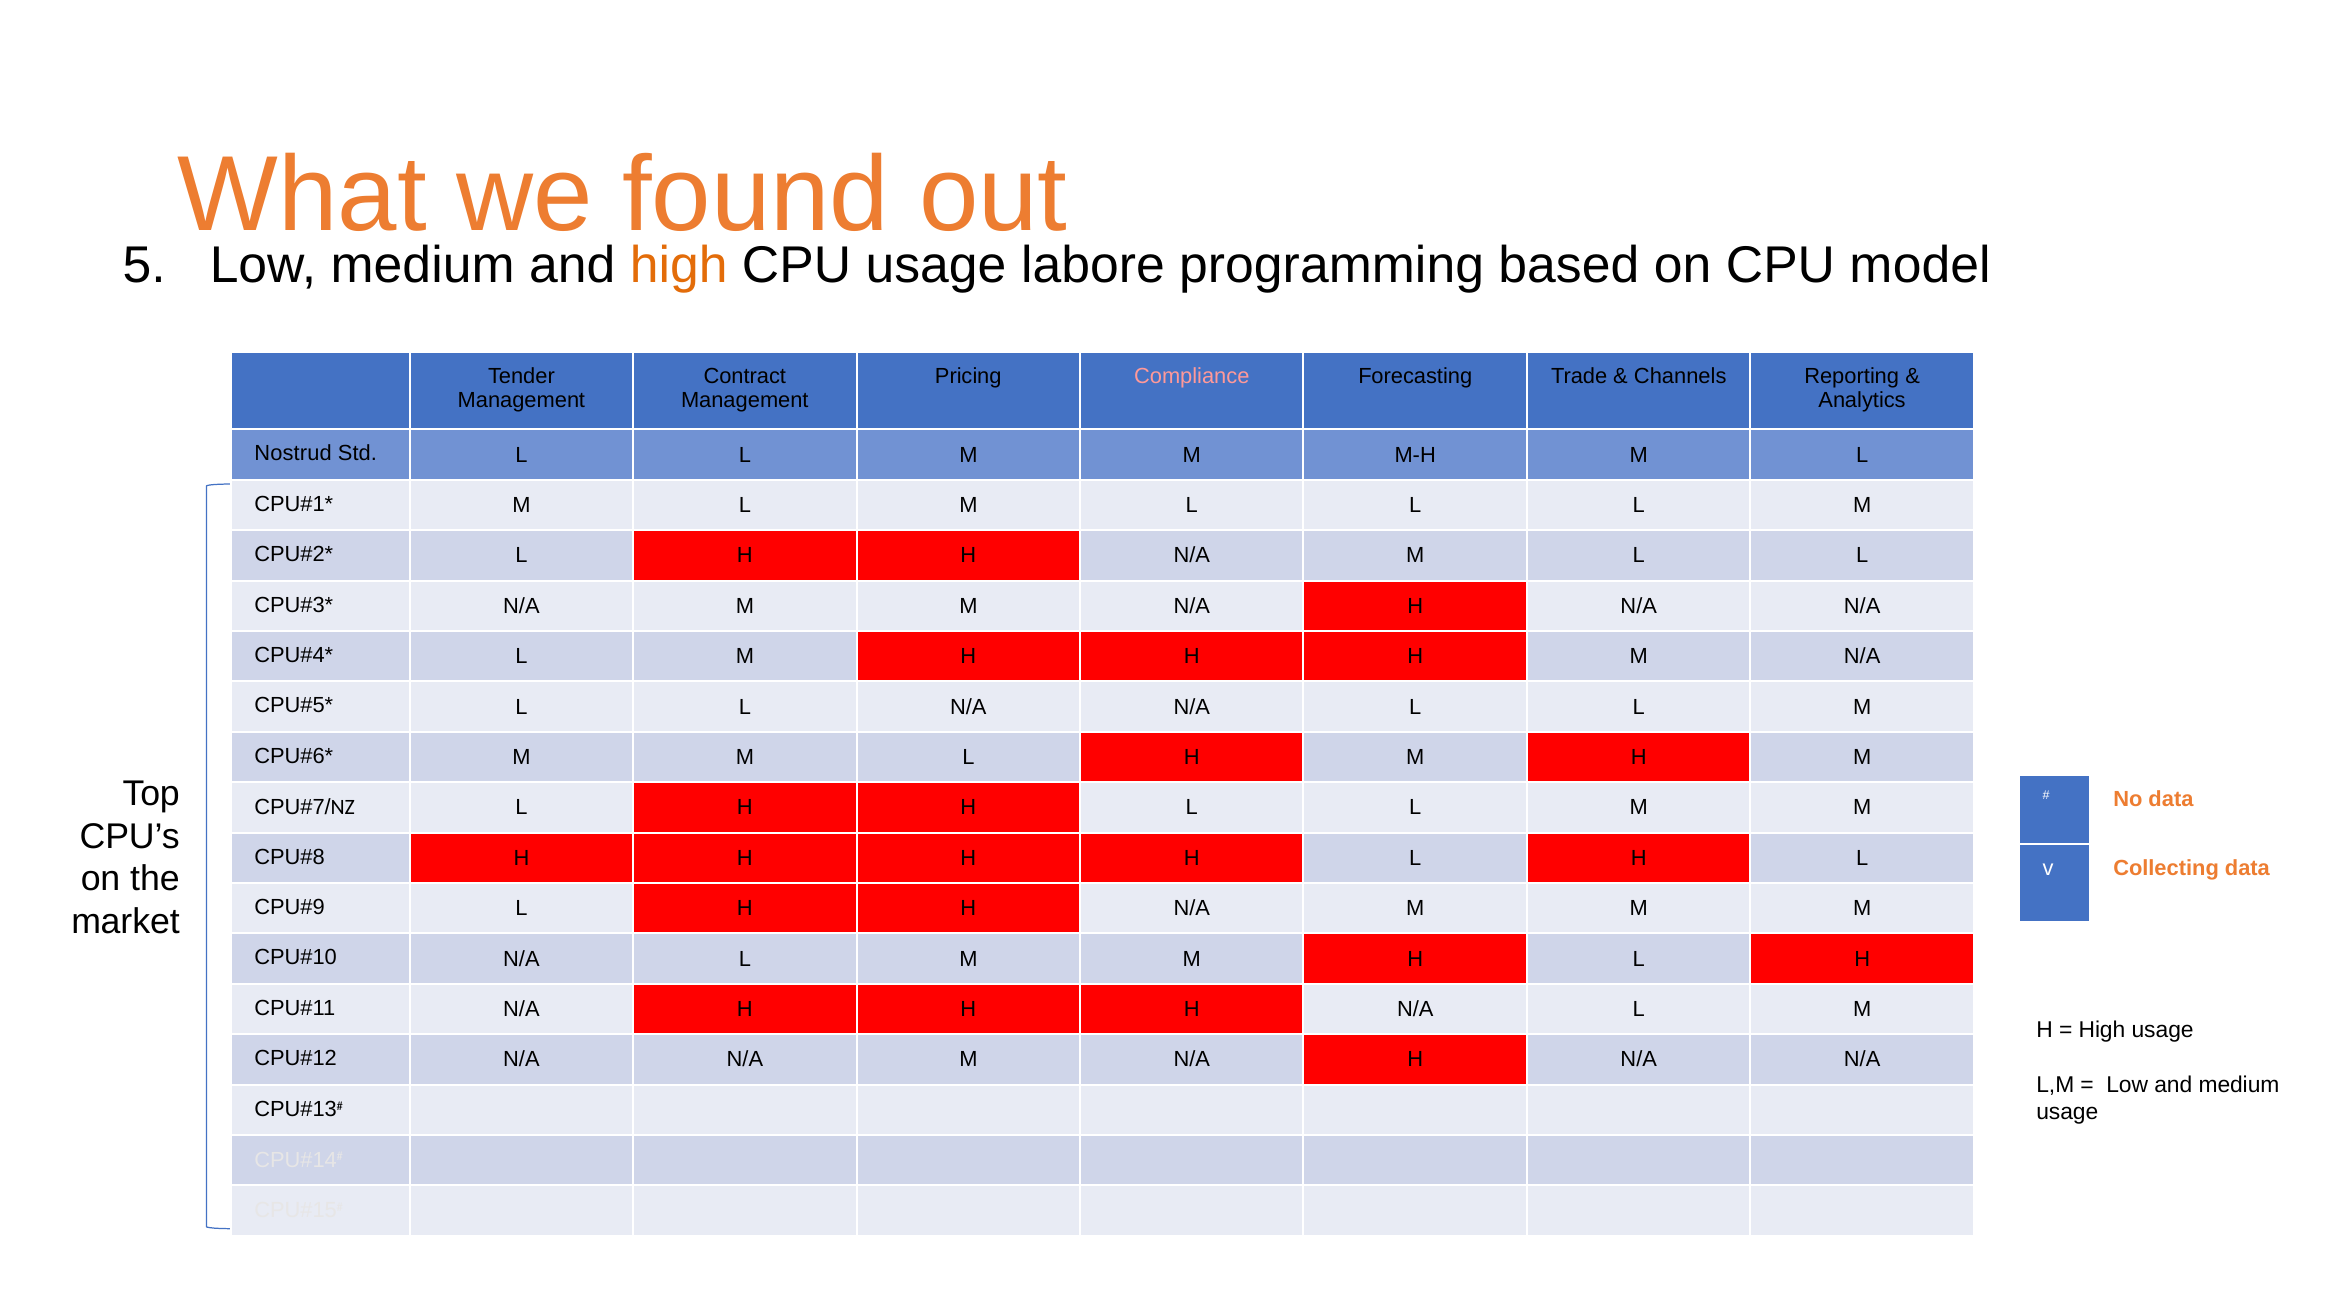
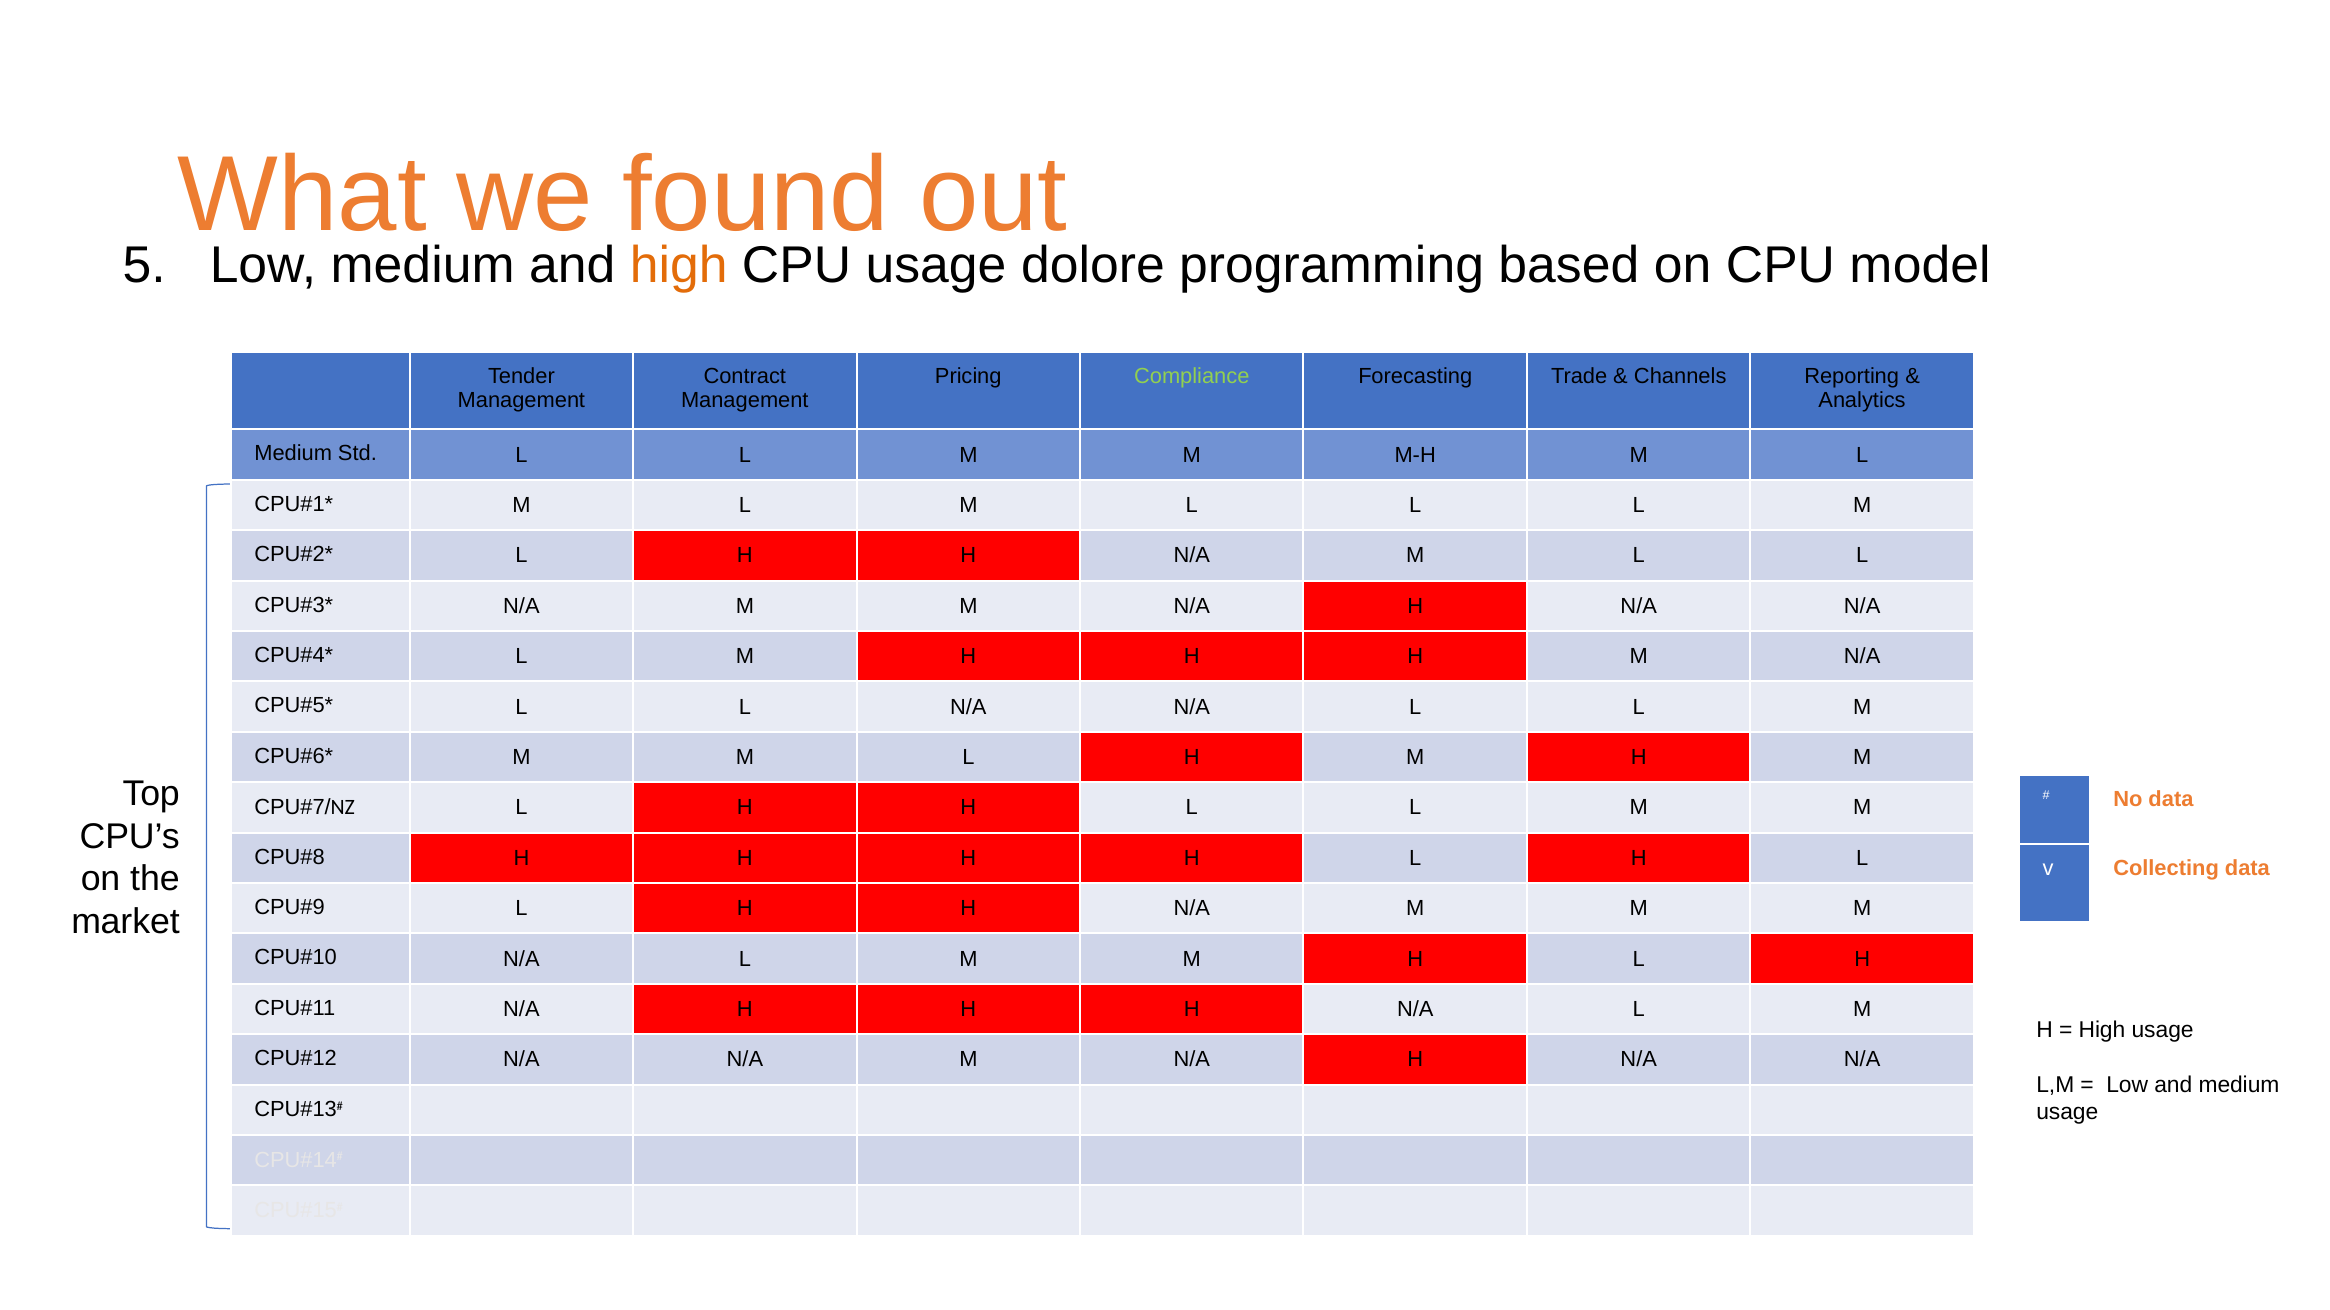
labore: labore -> dolore (1093, 265)
Compliance colour: pink -> light green (1192, 376)
Nostrud: Nostrud -> Medium (293, 454)
